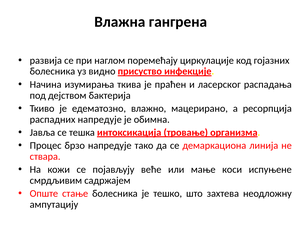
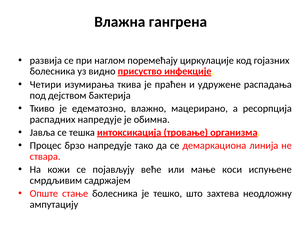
Начина: Начина -> Четири (46, 84)
ласерског: ласерског -> удружене (219, 84)
